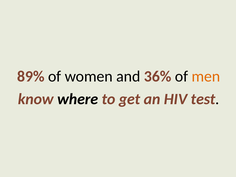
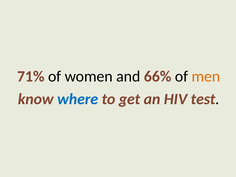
89%: 89% -> 71% (31, 76)
36%: 36% -> 66% (158, 76)
where colour: black -> blue (78, 99)
